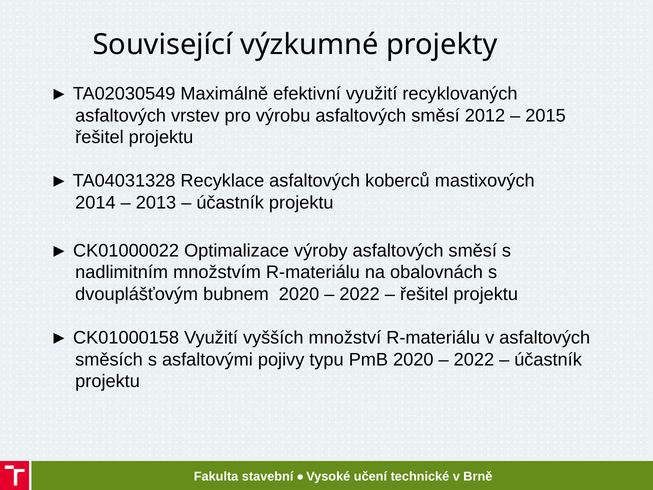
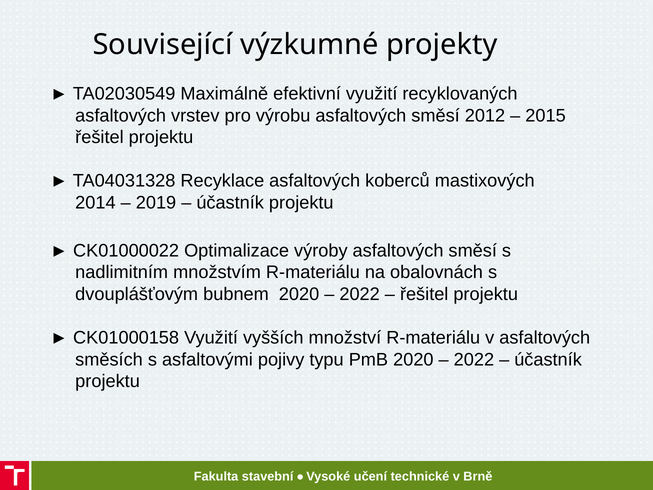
2013: 2013 -> 2019 (156, 203)
